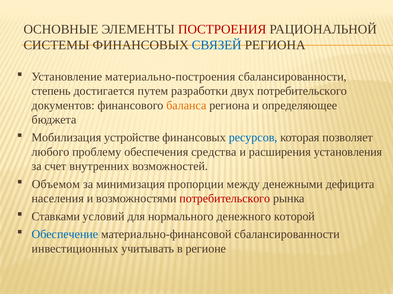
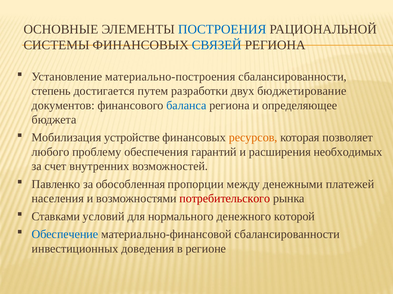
ПОСТРОЕНИЯ colour: red -> blue (222, 29)
двух потребительского: потребительского -> бюджетирование (302, 91)
баланса colour: orange -> blue (186, 106)
ресурсов colour: blue -> orange (253, 138)
средства: средства -> гарантий (214, 152)
установления: установления -> необходимых (348, 152)
Объемом: Объемом -> Павленко (56, 185)
минимизация: минимизация -> обособленная (130, 185)
дефицита: дефицита -> платежей (350, 185)
учитывать: учитывать -> доведения (148, 249)
